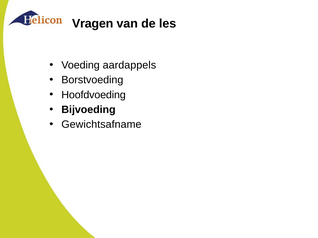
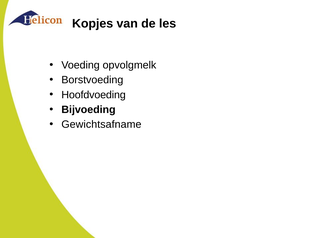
Vragen: Vragen -> Kopjes (93, 24)
aardappels: aardappels -> opvolgmelk (129, 65)
